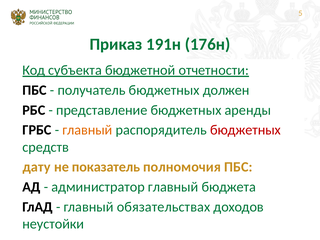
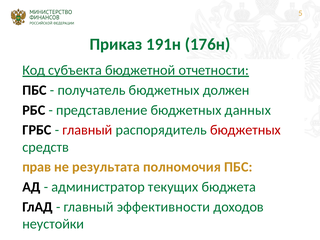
аренды: аренды -> данных (248, 110)
главный colour: orange -> red (87, 130)
дату: дату -> прав (37, 167)
показатель: показатель -> результата (106, 167)
администратор главный: главный -> текущих (173, 187)
обязательствах: обязательствах -> эффективности (163, 207)
